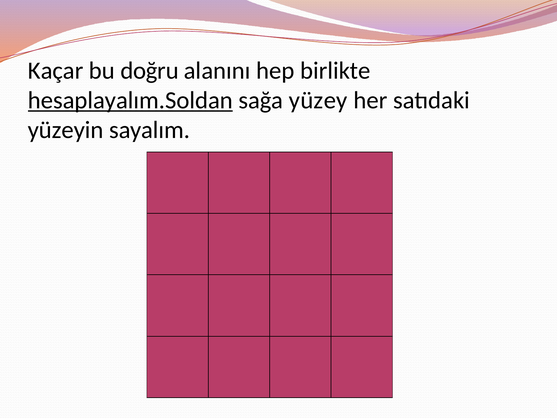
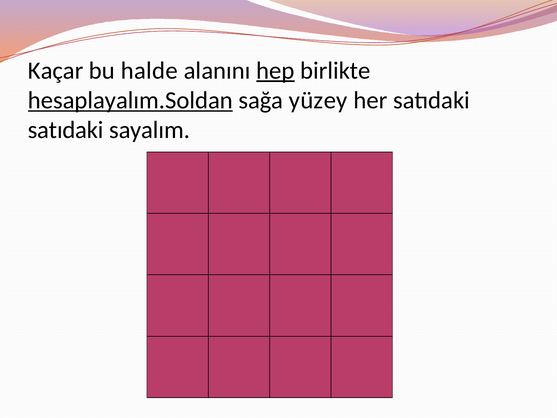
doğru: doğru -> halde (149, 71)
hep underline: none -> present (275, 71)
yüzeyin: yüzeyin -> satıdaki (66, 130)
